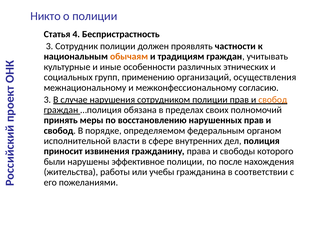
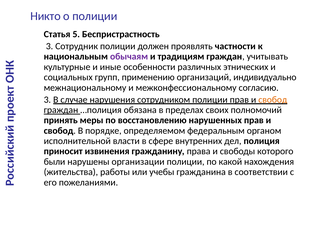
4: 4 -> 5 (76, 34)
обычаям colour: orange -> purple (129, 57)
осуществления: осуществления -> индивидуально (265, 77)
эффективное: эффективное -> организации (138, 162)
после: после -> какой (230, 162)
